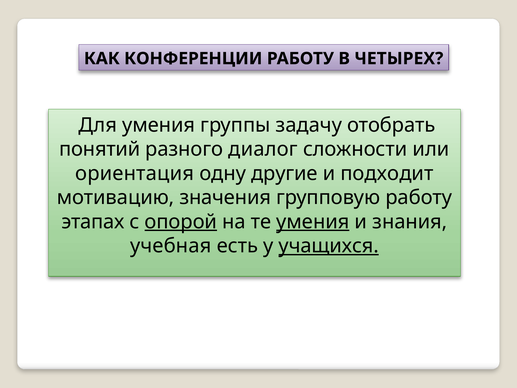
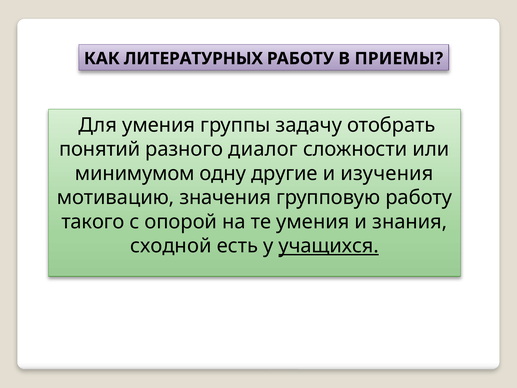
КОНФЕРЕНЦИИ: КОНФЕРЕНЦИИ -> ЛИТЕРАТУРНЫХ (193, 59)
ЧЕТЫРЕХ: ЧЕТЫРЕХ -> ПРИЕМЫ (399, 59)
ориентация: ориентация -> минимумом (135, 173)
подходит: подходит -> изучения (387, 173)
этапах: этапах -> такого (93, 222)
опорой underline: present -> none (181, 222)
умения underline: present -> none (313, 222)
учебная: учебная -> сходной (171, 246)
